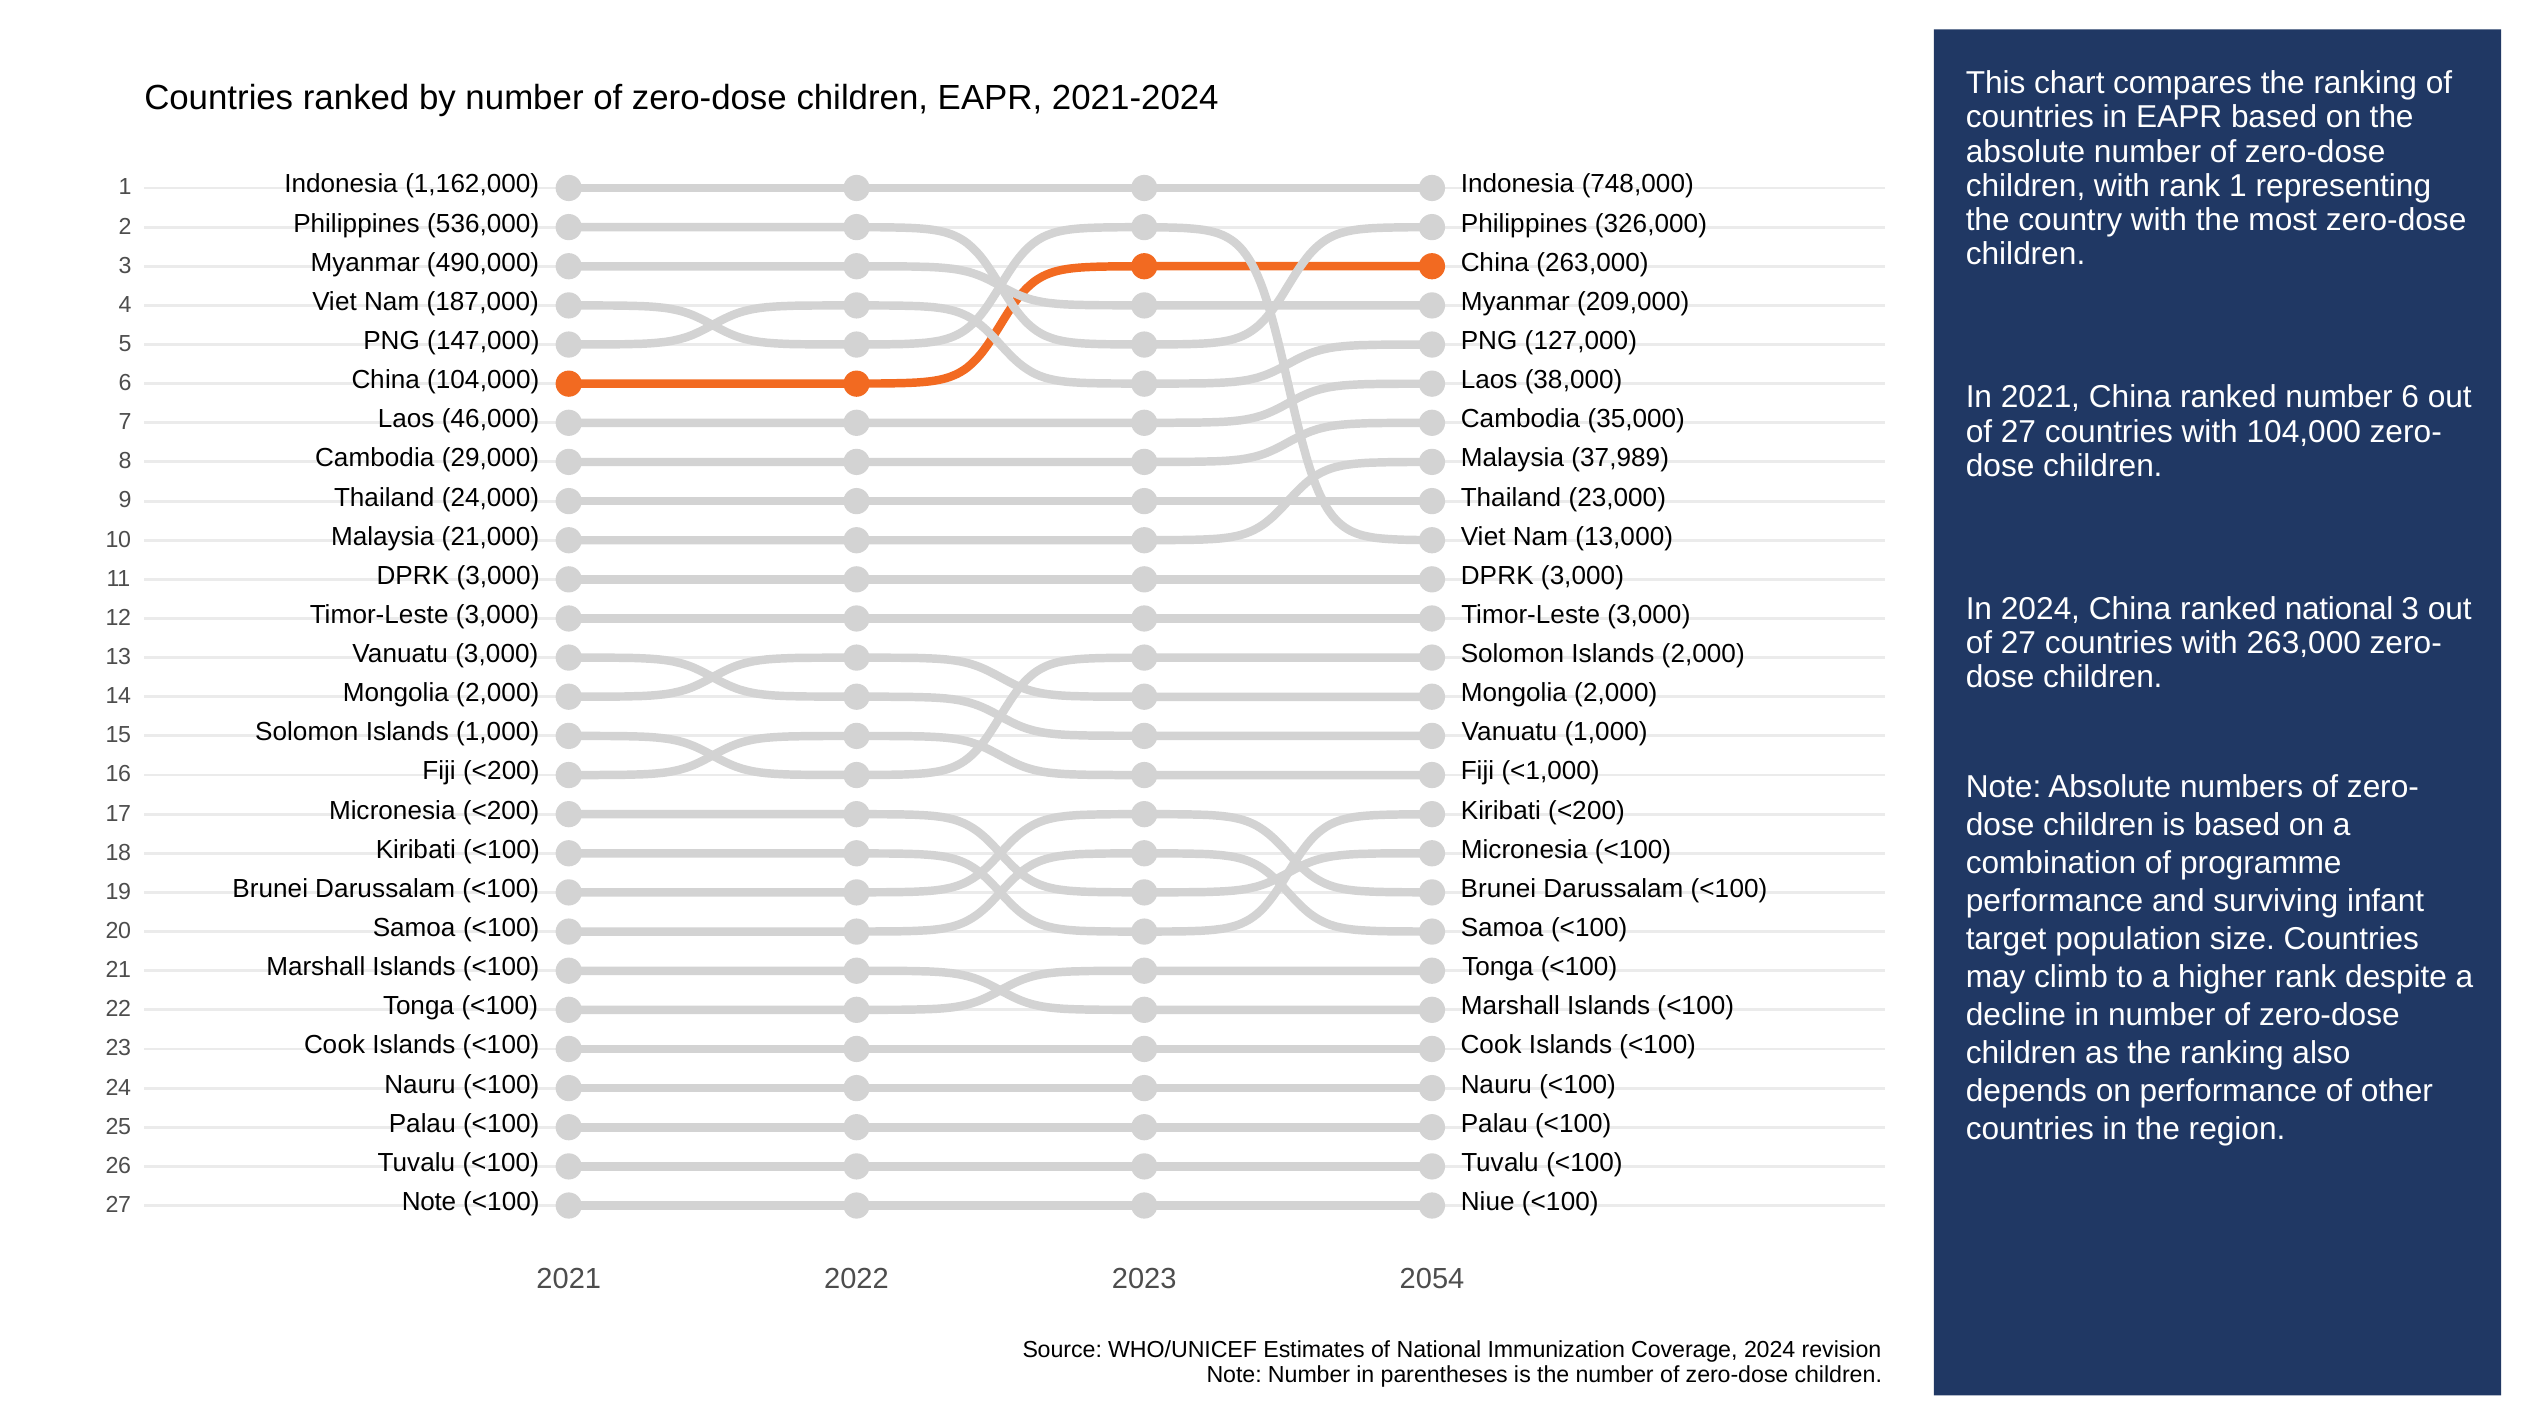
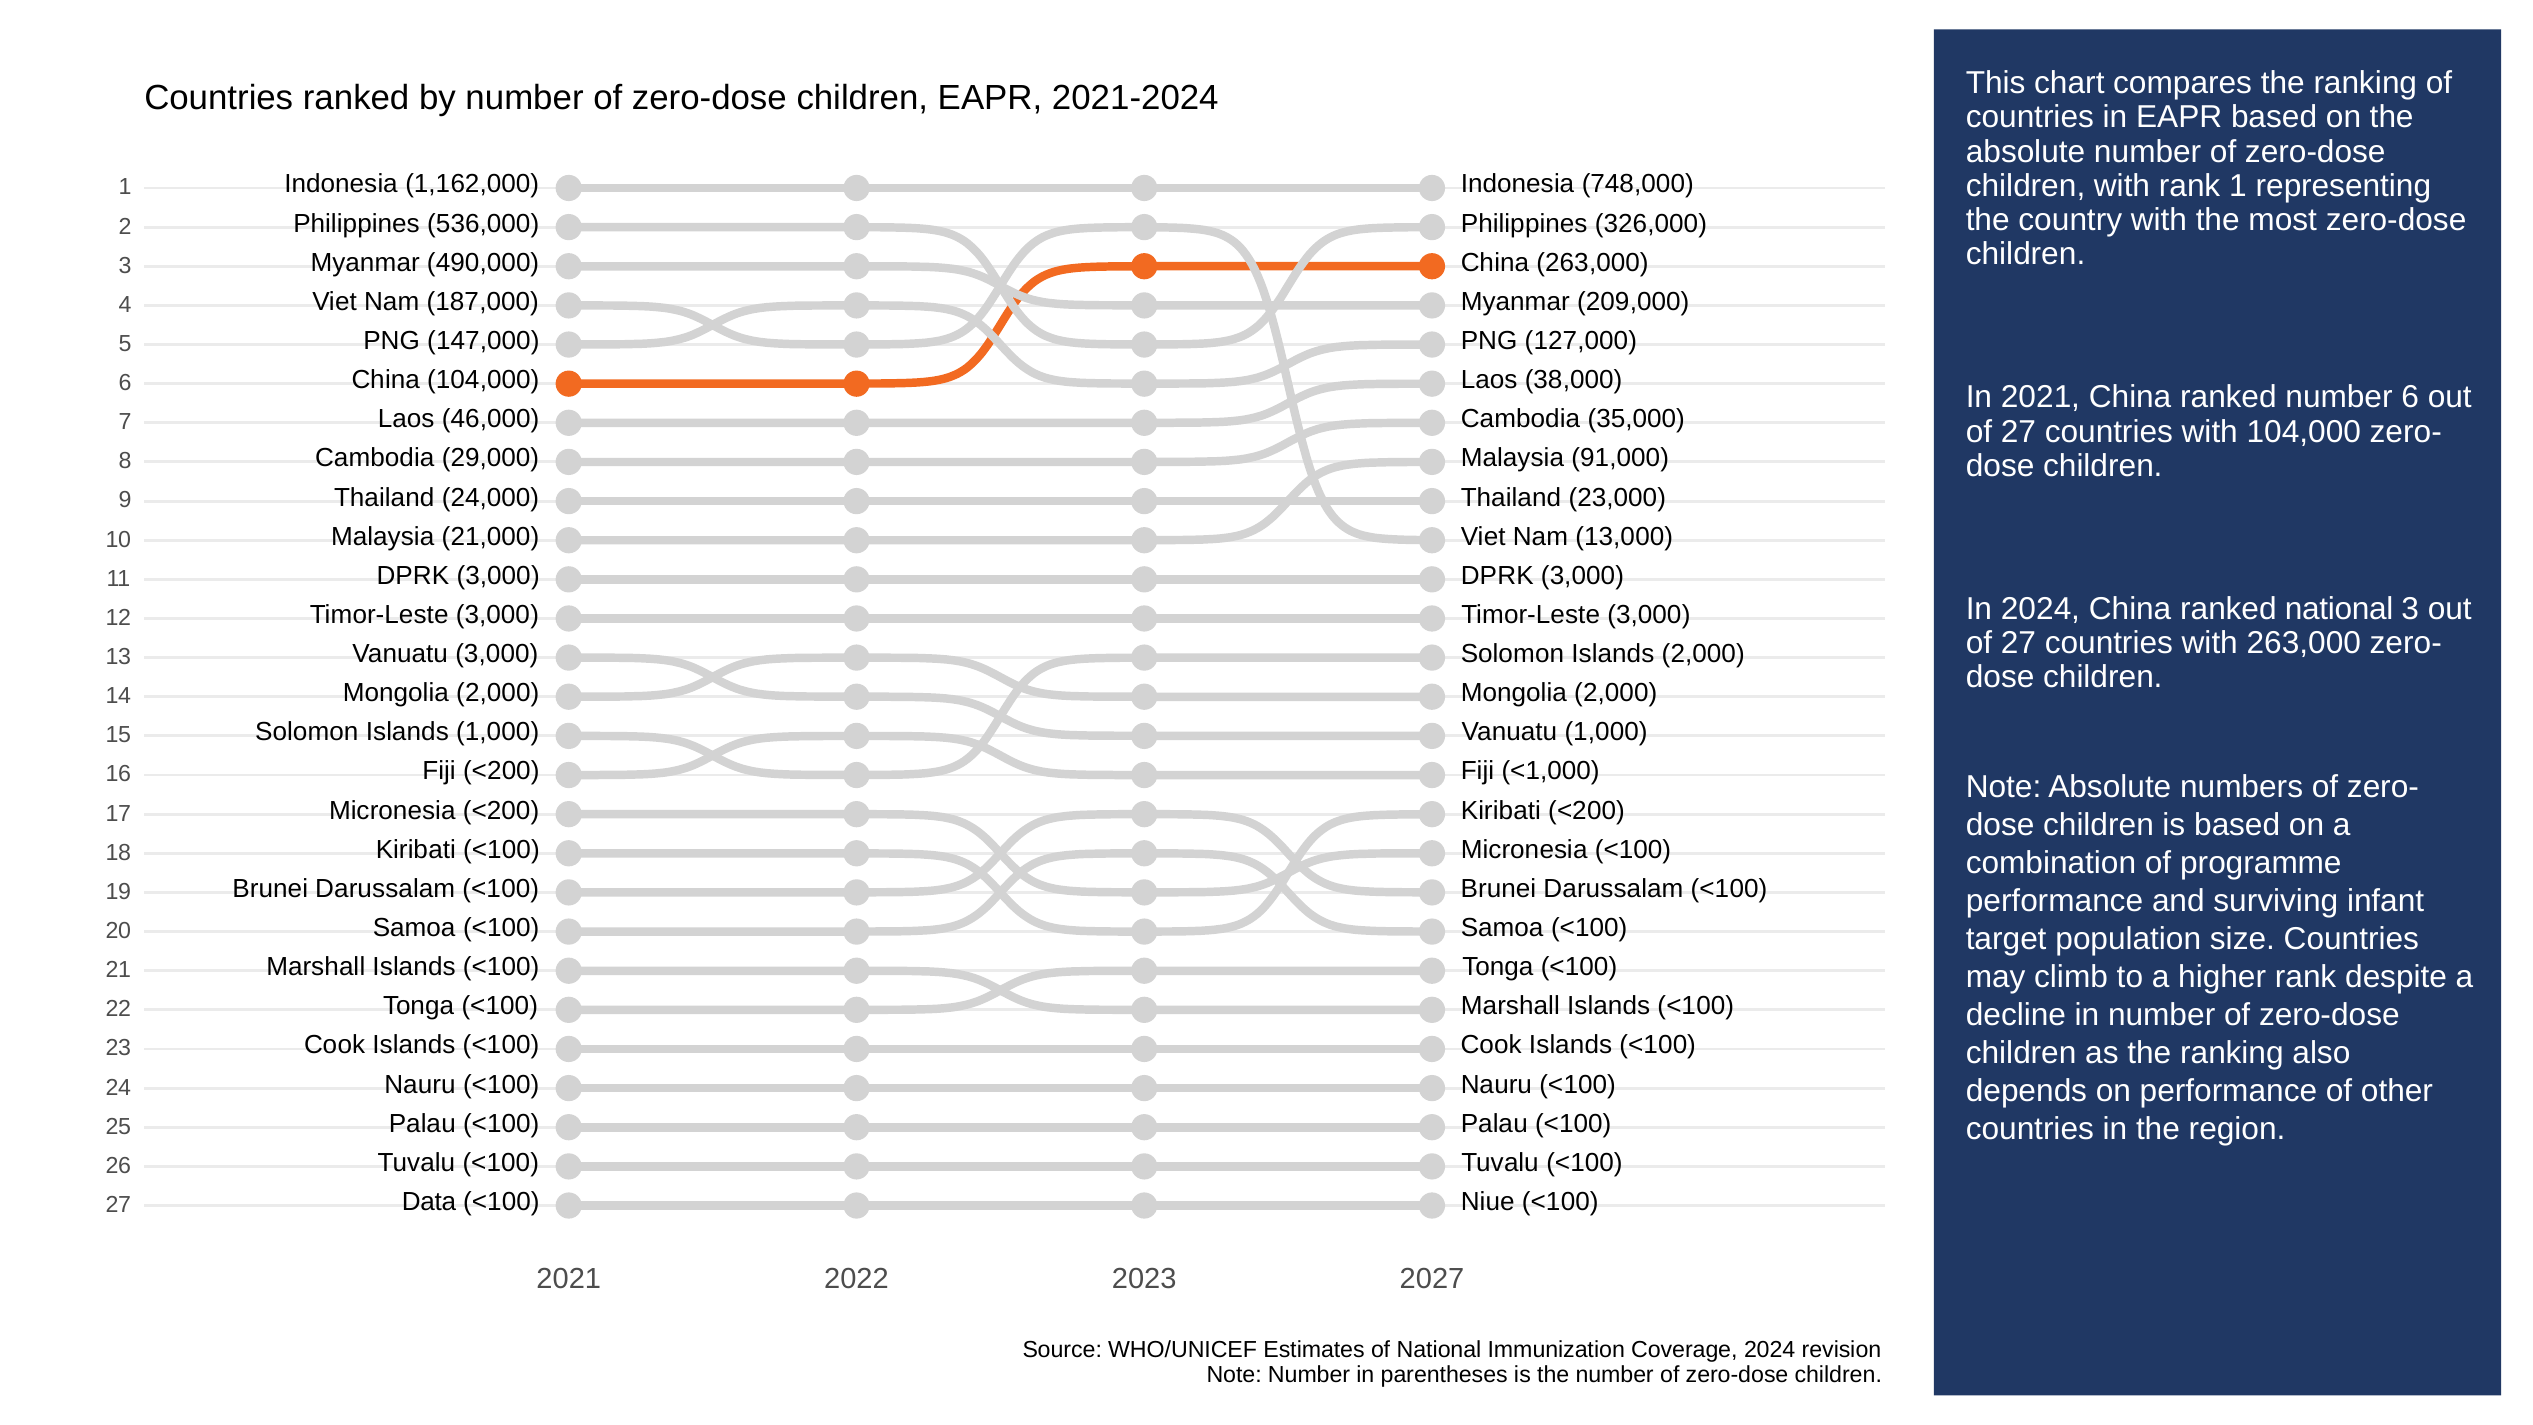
37,989: 37,989 -> 91,000 (1620, 458)
Note: Note -> Data (429, 1202)
2054: 2054 -> 2027 (1432, 1279)
